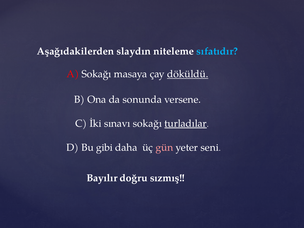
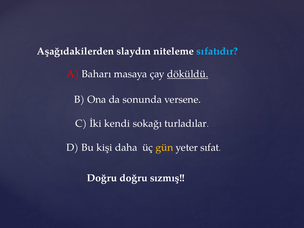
A Sokağı: Sokağı -> Baharı (96, 74)
sınavı: sınavı -> kendi (117, 123)
turladılar underline: present -> none (186, 123)
gibi: gibi -> kişi (104, 148)
gün colour: pink -> yellow (164, 148)
seni: seni -> sıfat (210, 148)
Bayılır: Bayılır -> Doğru (102, 178)
